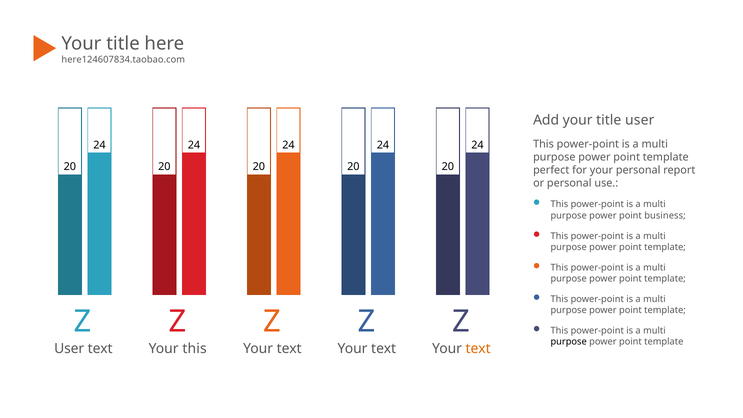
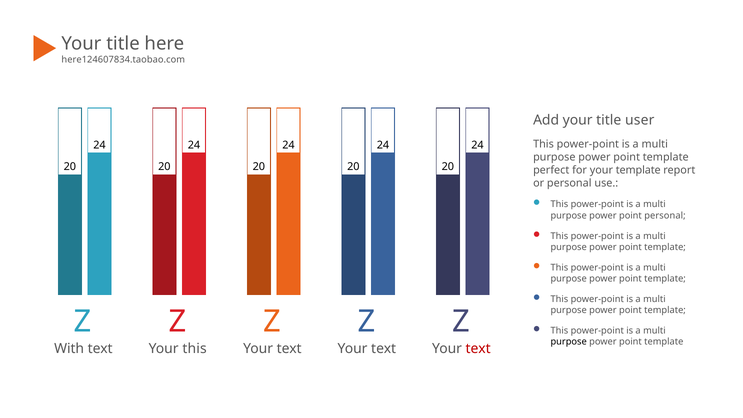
your personal: personal -> template (638, 170)
point business: business -> personal (665, 216)
User: User -> With (69, 349)
text colour: orange -> red (478, 349)
